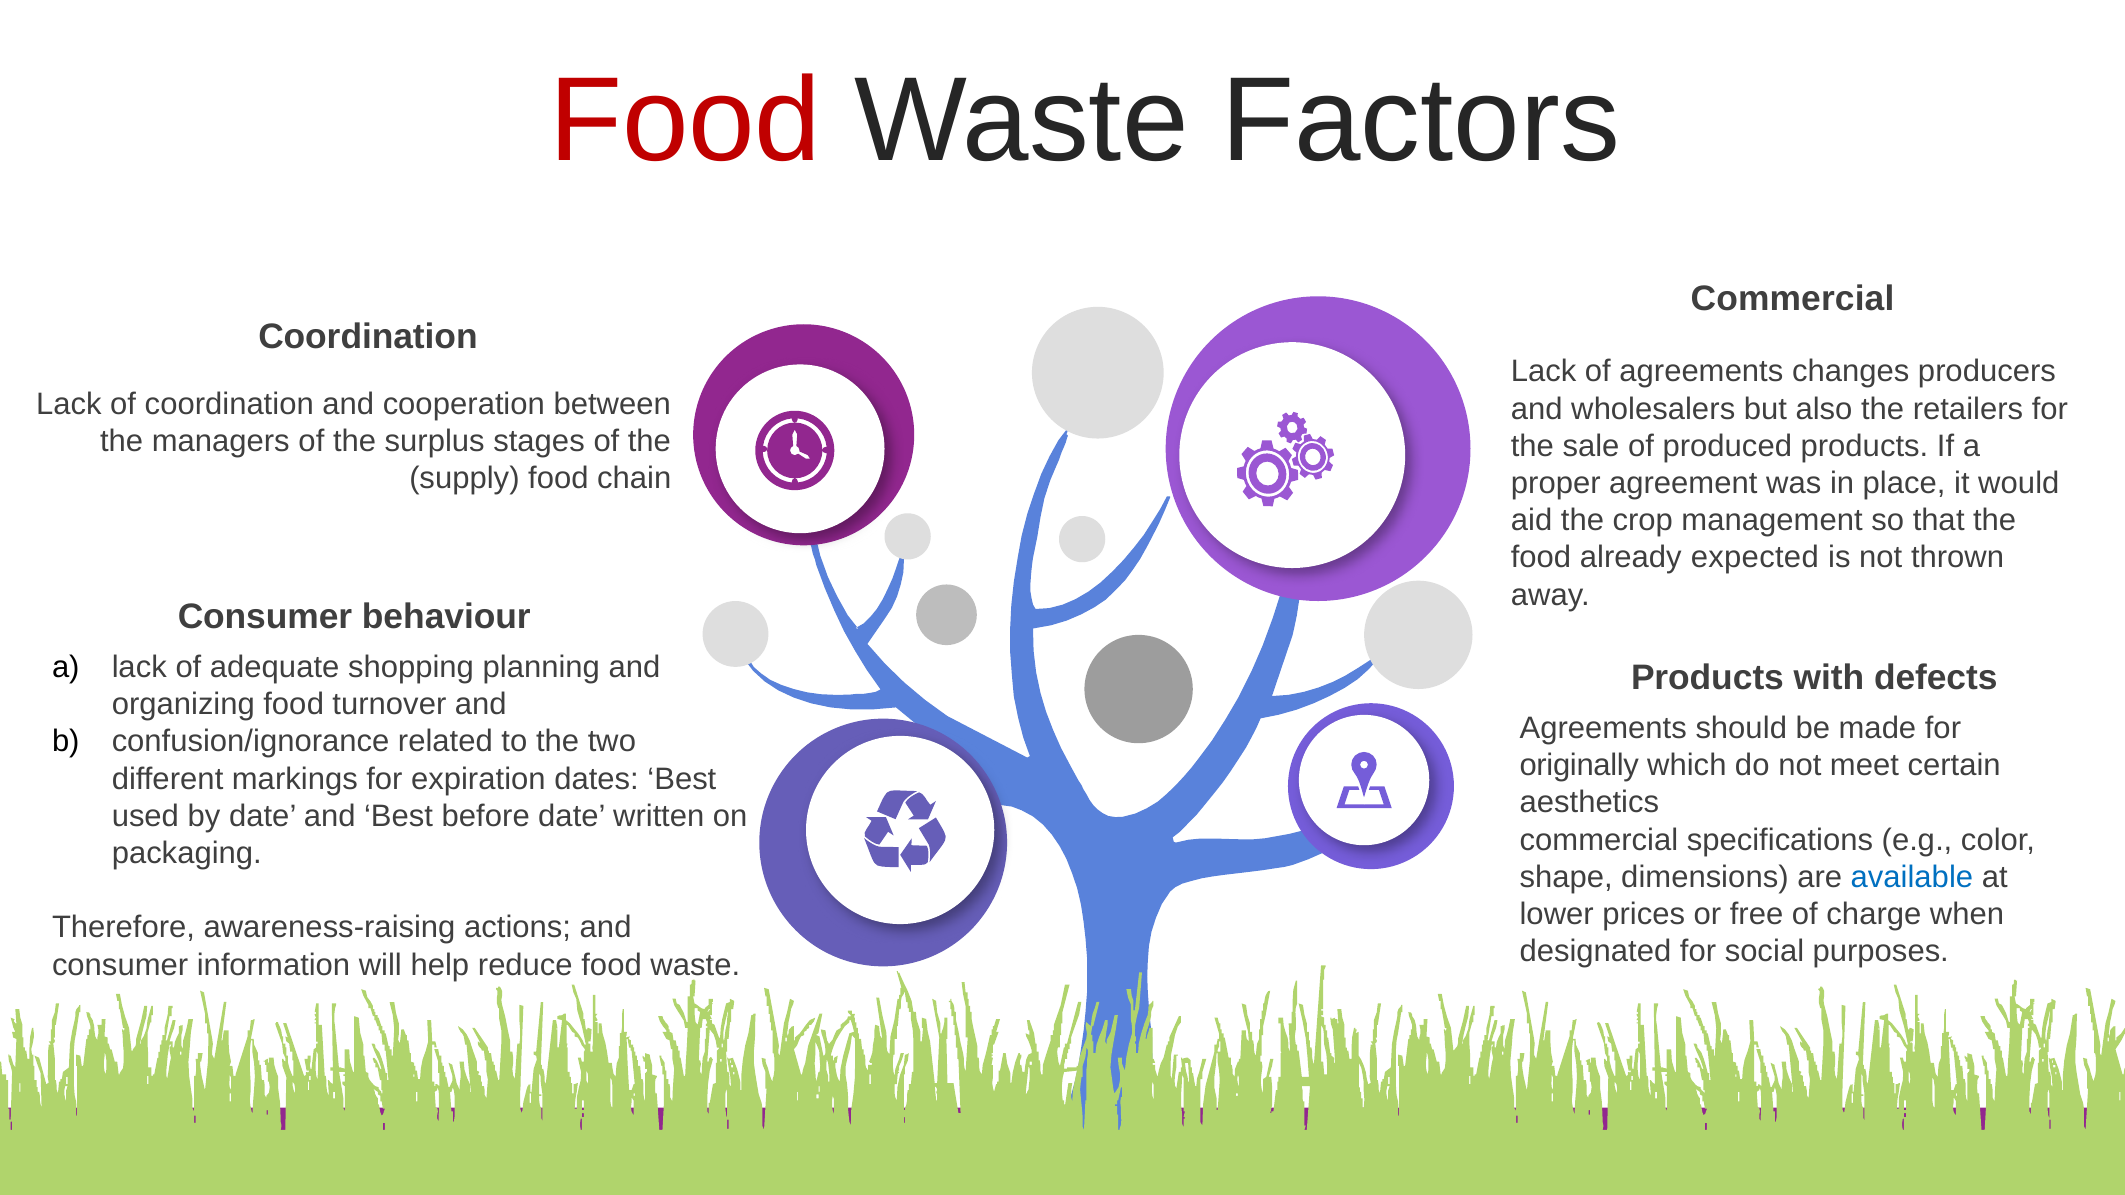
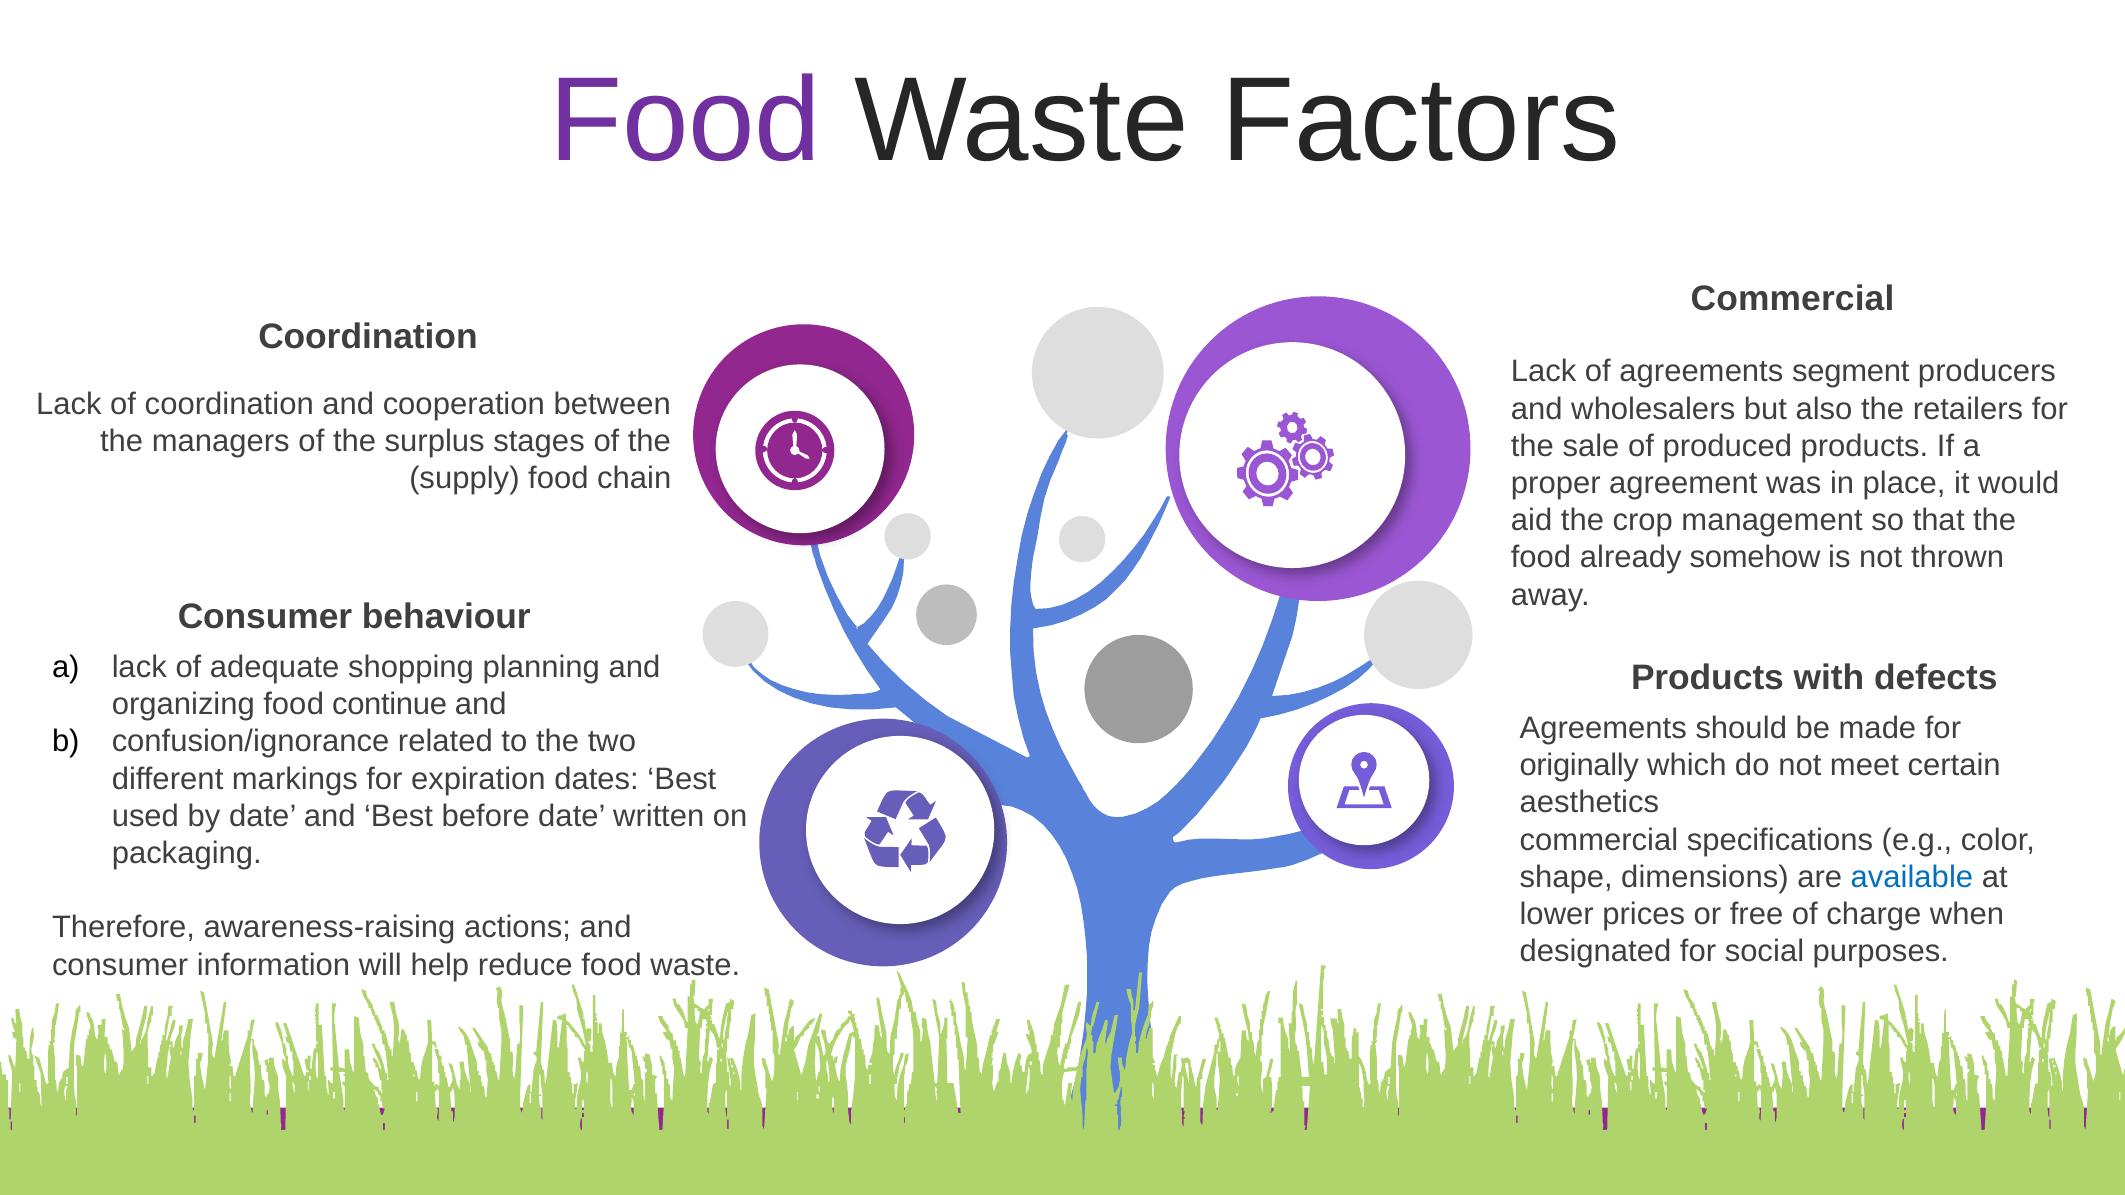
Food colour: red -> purple (685, 122)
changes: changes -> segment (1851, 372)
expected: expected -> somehow (1755, 558)
turnover: turnover -> continue (390, 705)
